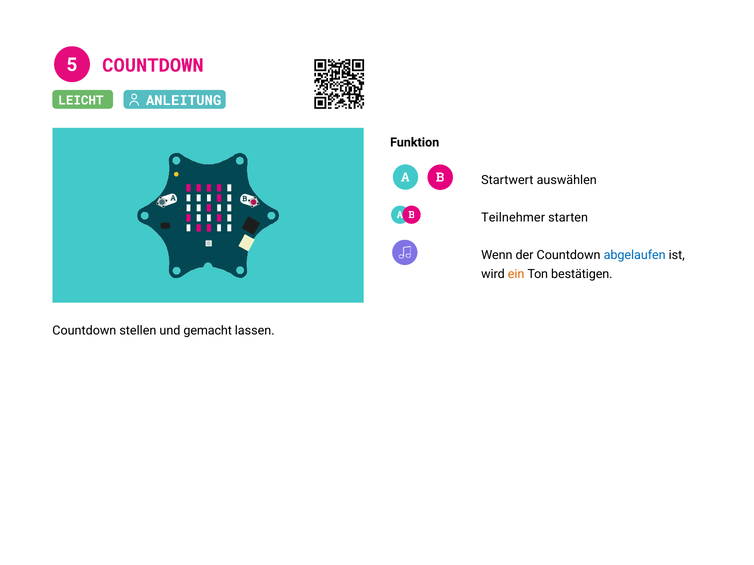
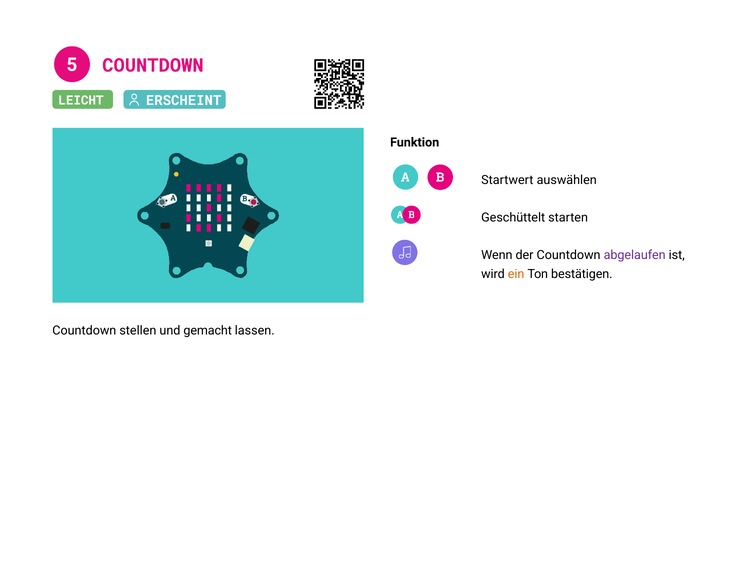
ANLEITUNG: ANLEITUNG -> ERSCHEINT (184, 101)
Teilnehmer: Teilnehmer -> Geschüttelt (513, 218)
abgelaufen colour: blue -> purple (635, 256)
